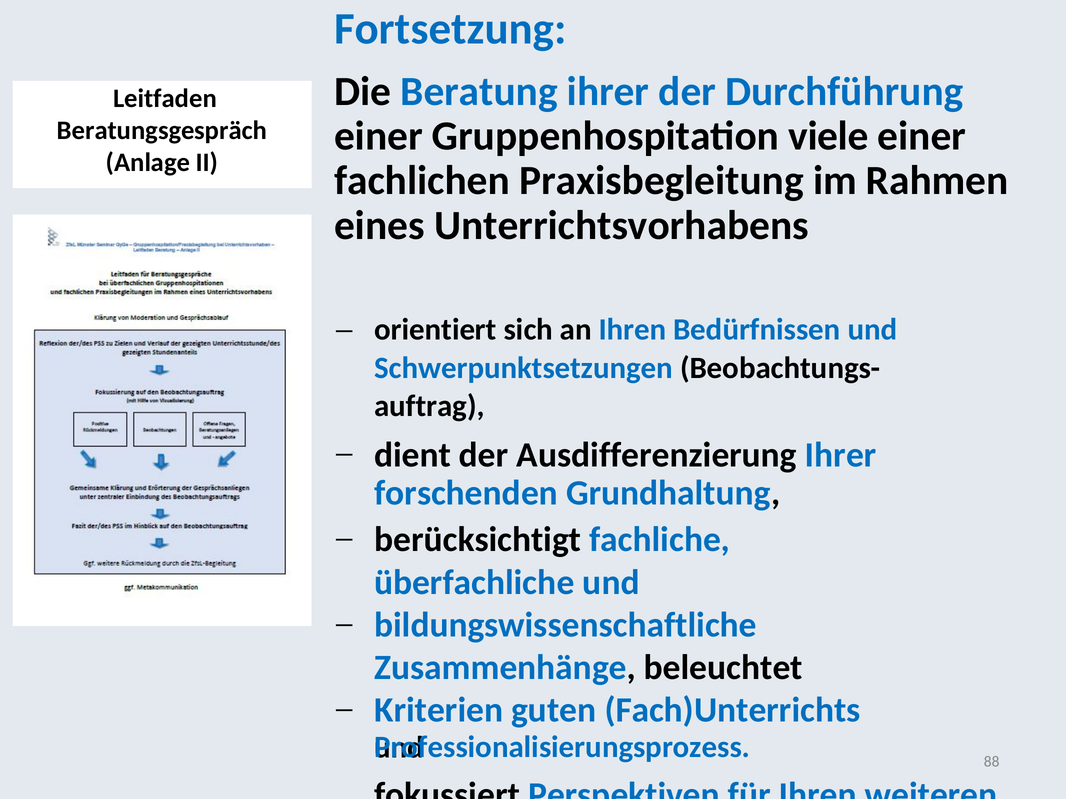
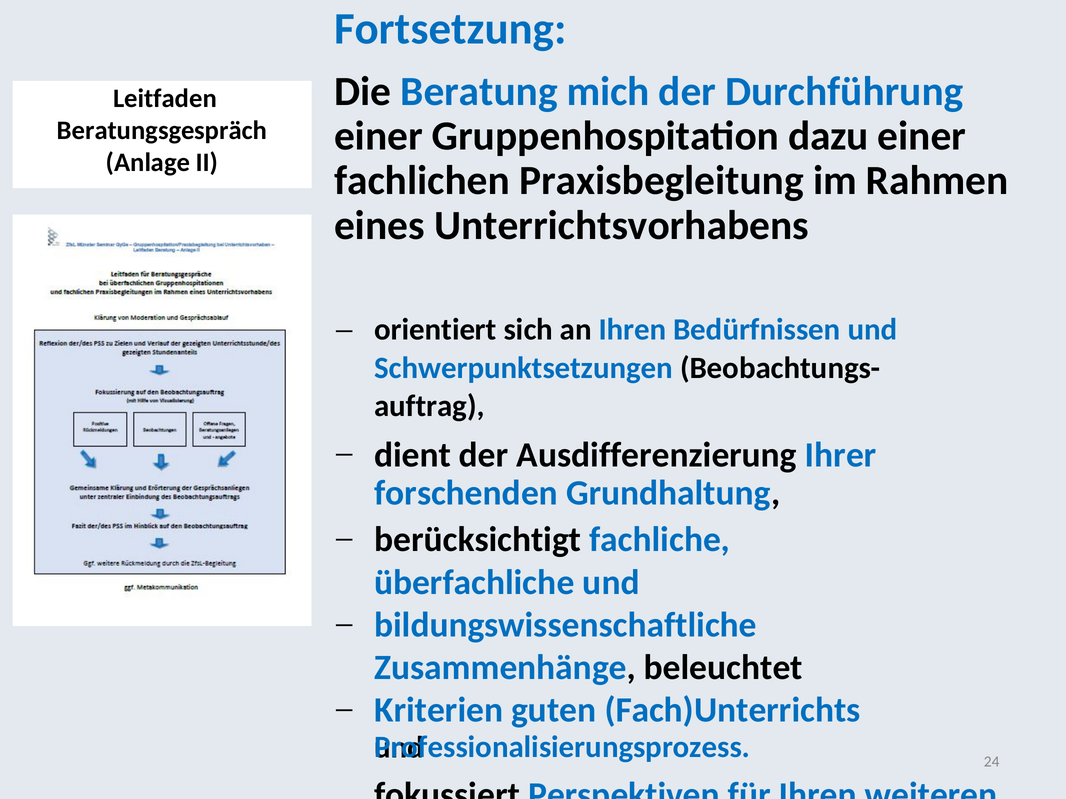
Beratung ihrer: ihrer -> mich (608, 91)
viele: viele -> dazu (828, 136)
88: 88 -> 24 (992, 762)
